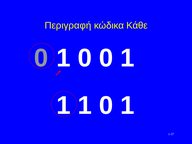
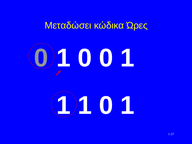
Περιγραφή: Περιγραφή -> Μεταδώσει (68, 25)
Κάθε: Κάθε -> Ώρες (137, 25)
